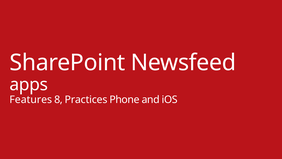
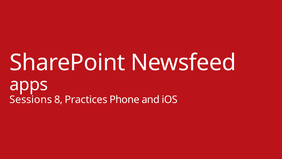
Features: Features -> Sessions (31, 99)
